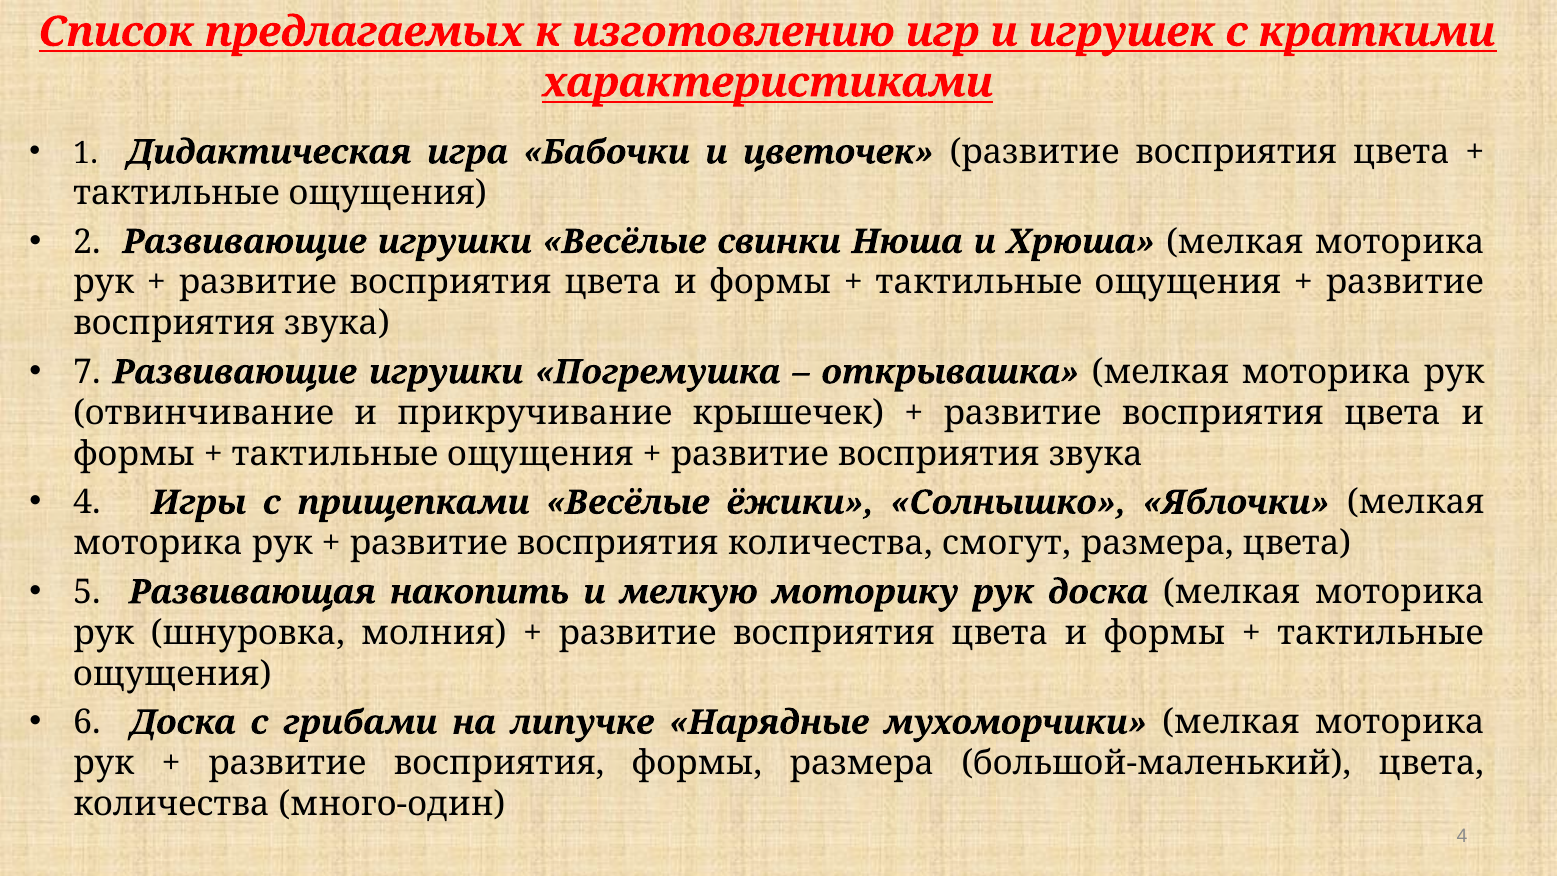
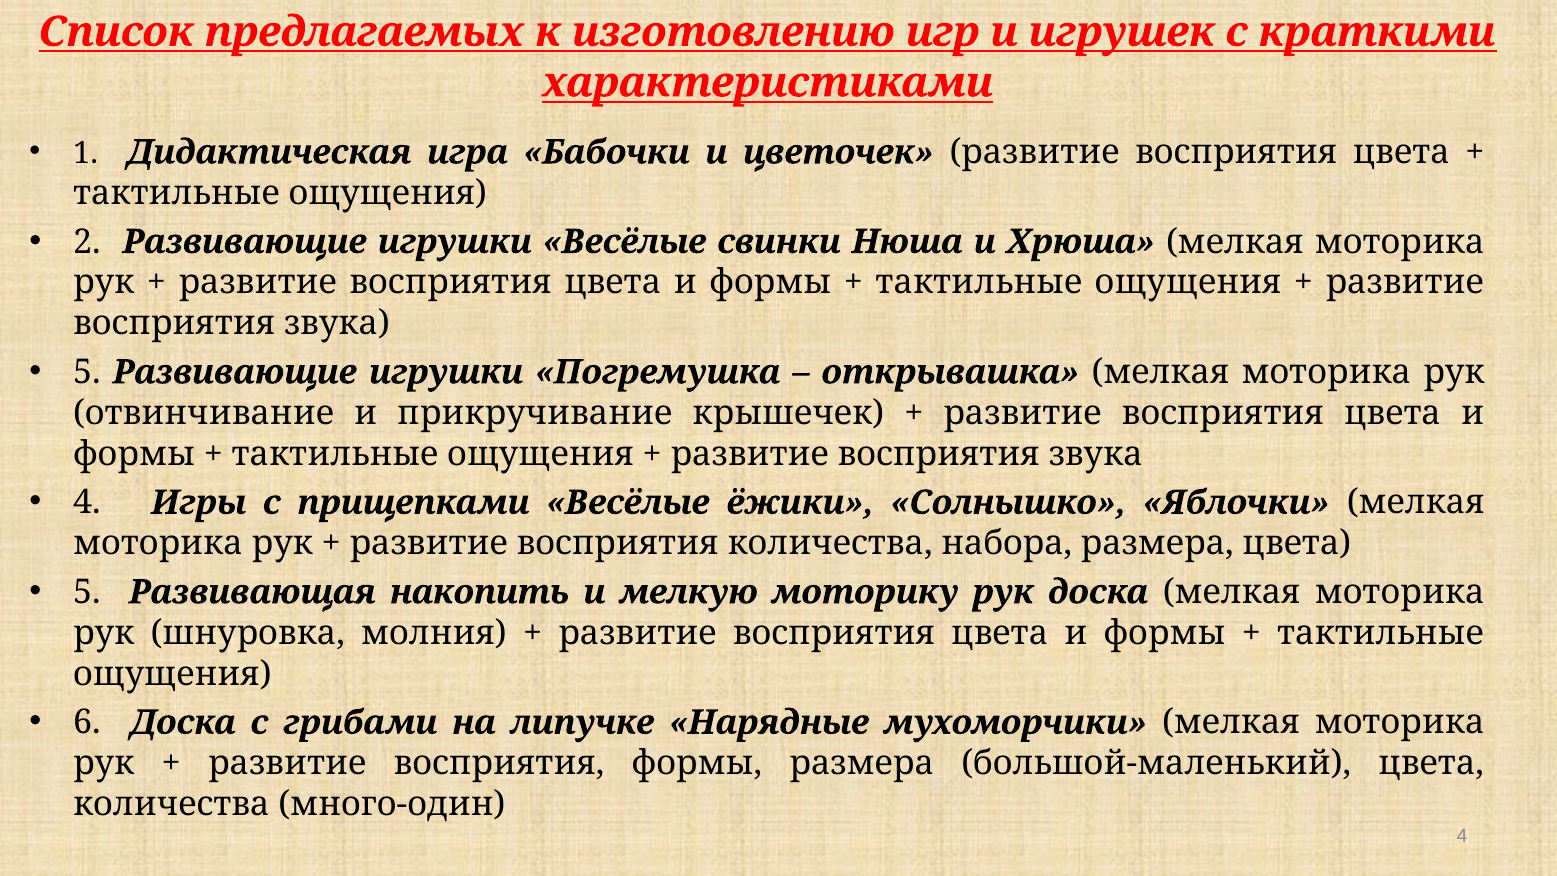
7: 7 -> 5 (87, 372)
смогут: смогут -> набора (1007, 543)
